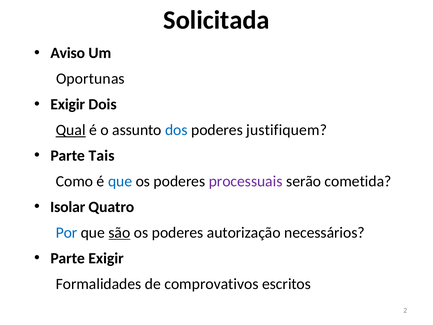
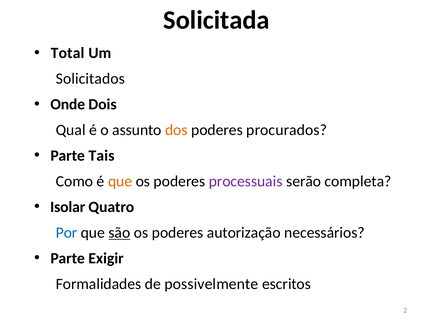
Aviso: Aviso -> Total (68, 53)
Oportunas: Oportunas -> Solicitados (90, 79)
Exigir: Exigir -> Onde (68, 104)
Qual underline: present -> none (71, 130)
dos colour: blue -> orange (176, 130)
justifiquem: justifiquem -> procurados (287, 130)
que colour: blue -> orange (120, 181)
cometida: cometida -> completa (358, 181)
comprovativos: comprovativos -> possivelmente (211, 284)
